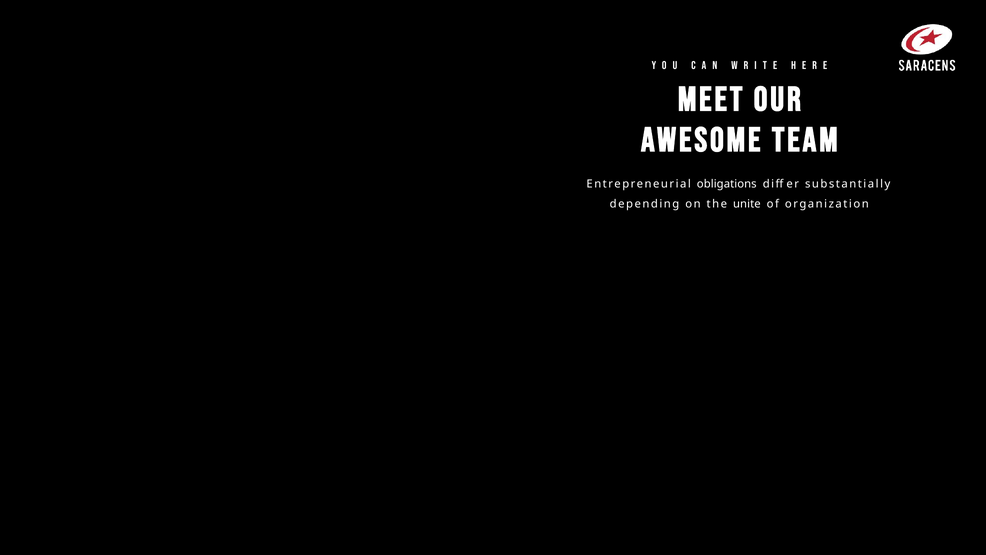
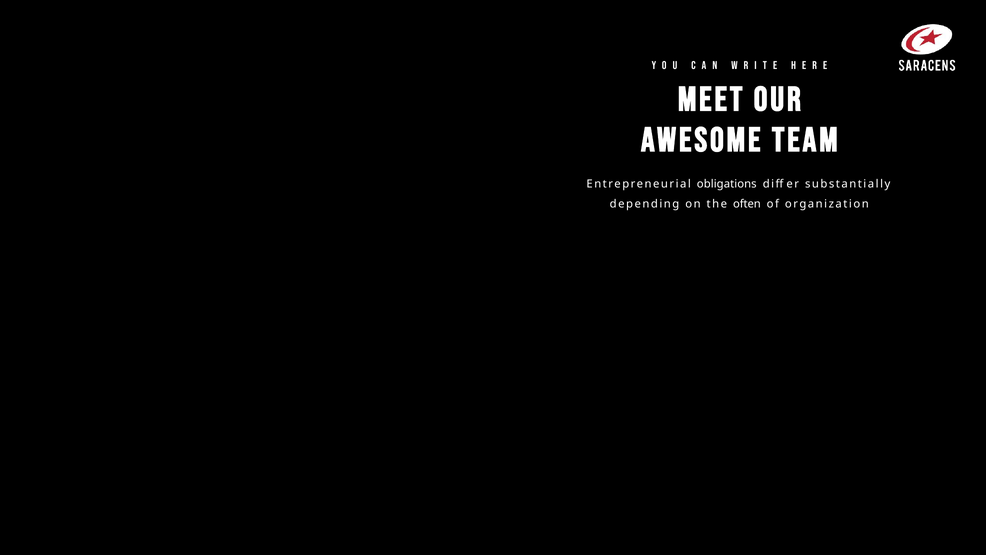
unite: unite -> often (747, 204)
